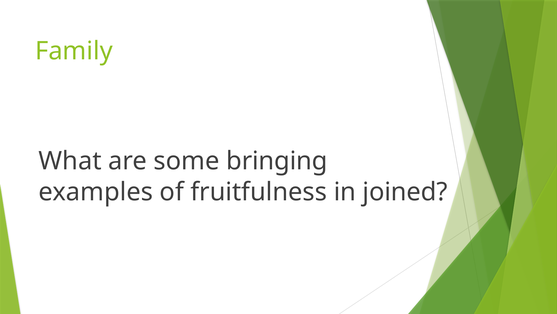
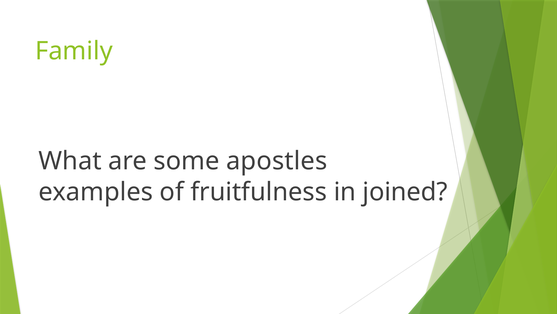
bringing: bringing -> apostles (277, 161)
